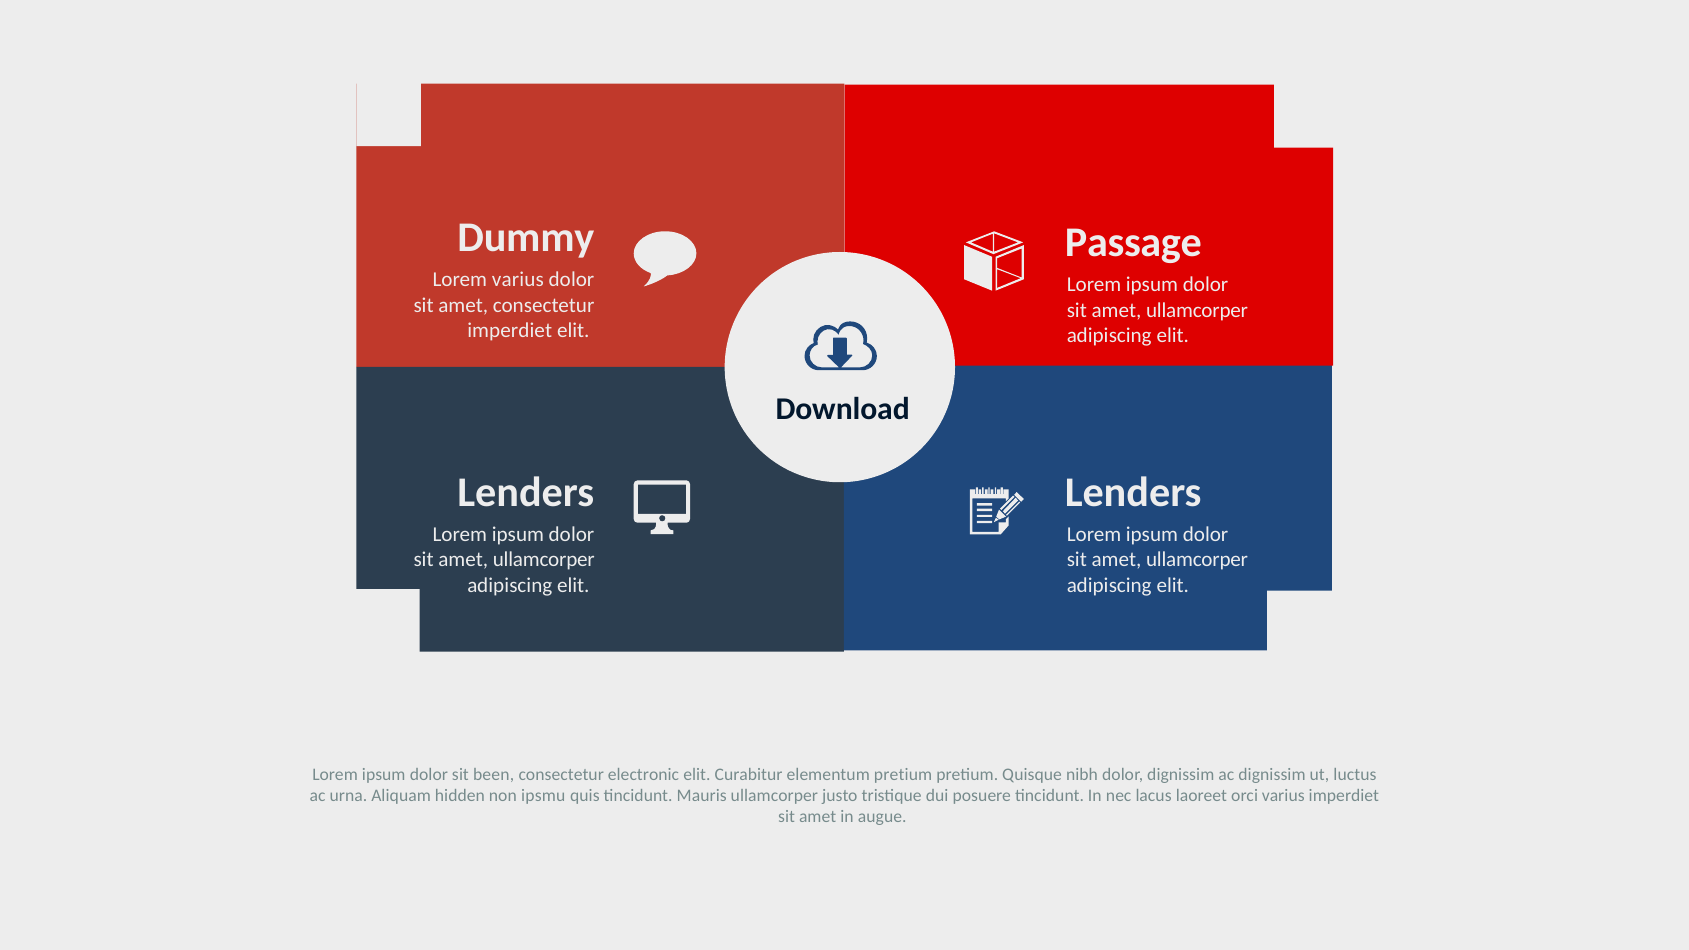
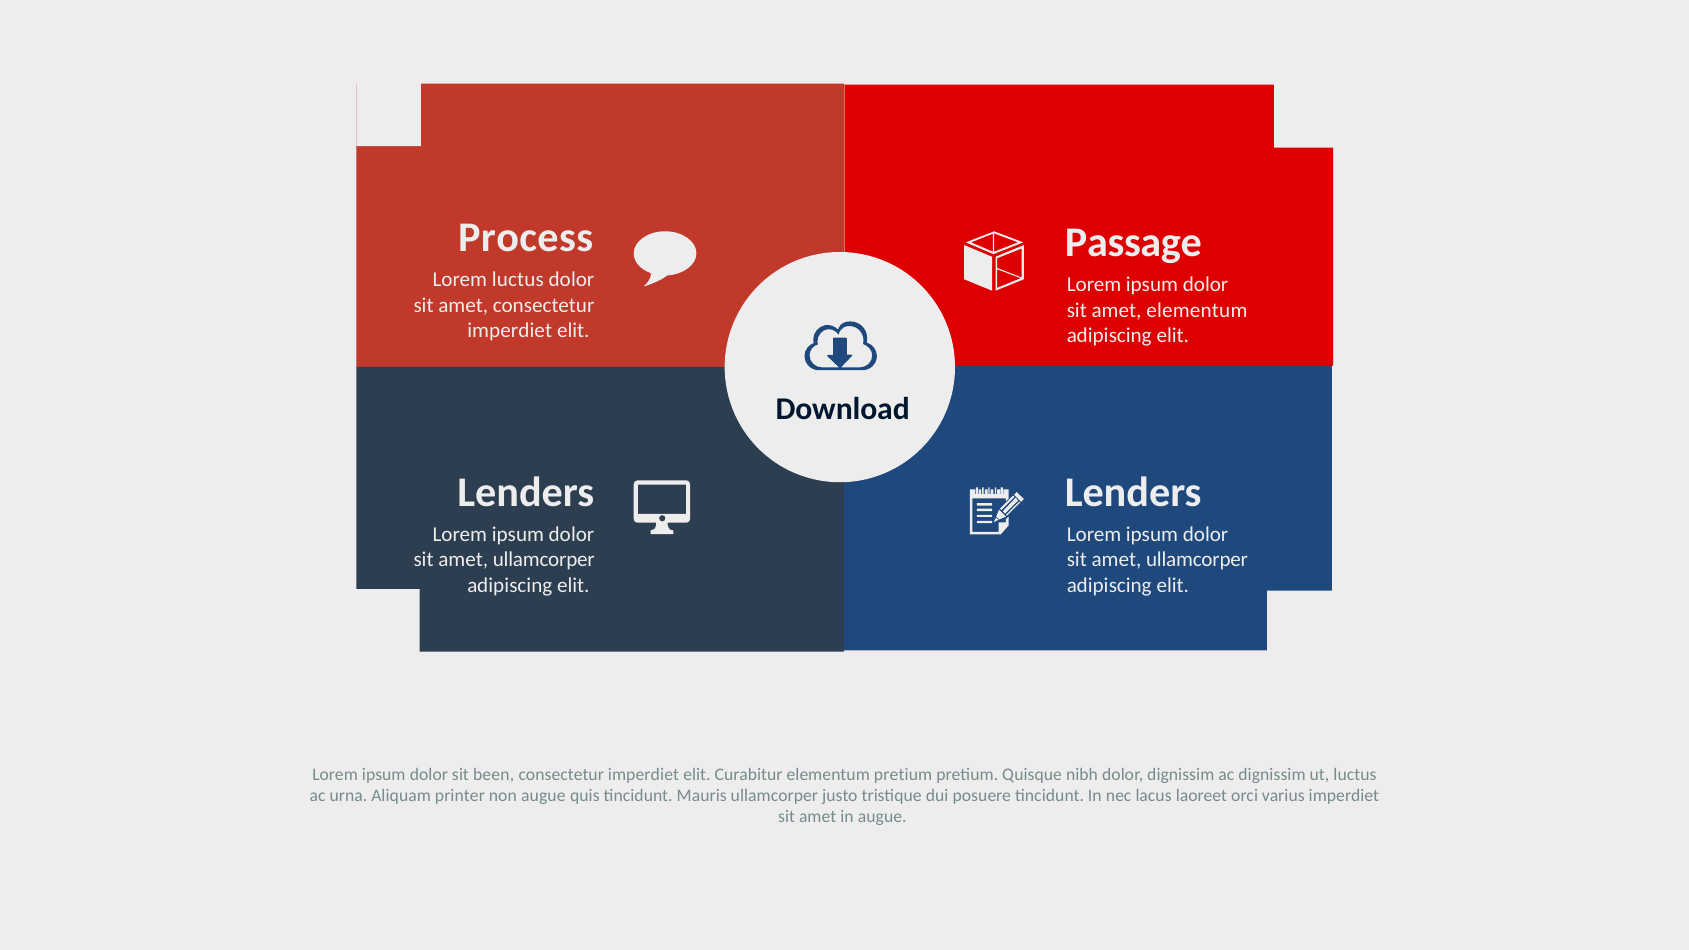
Dummy: Dummy -> Process (526, 238)
Lorem varius: varius -> luctus (518, 280)
ullamcorper: ullamcorper -> elementum (1197, 310)
electronic: electronic -> imperdiet (643, 775)
hidden: hidden -> printer (460, 796)
non ipsmu: ipsmu -> augue (543, 796)
